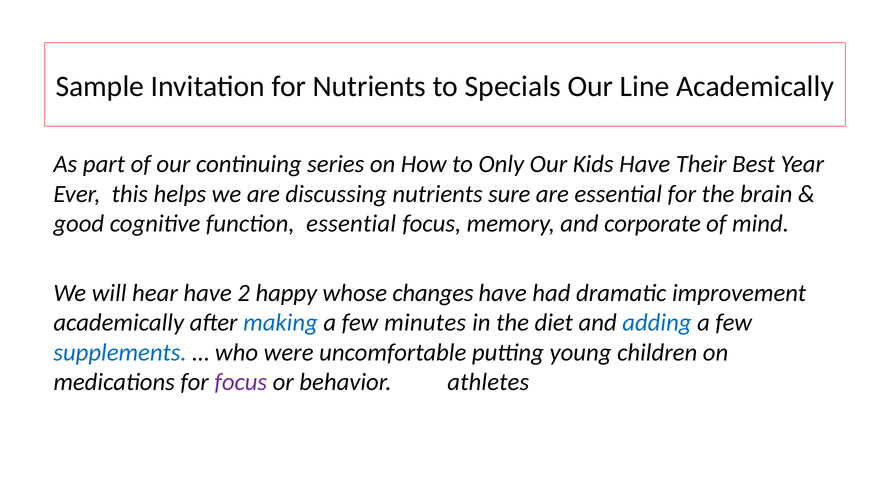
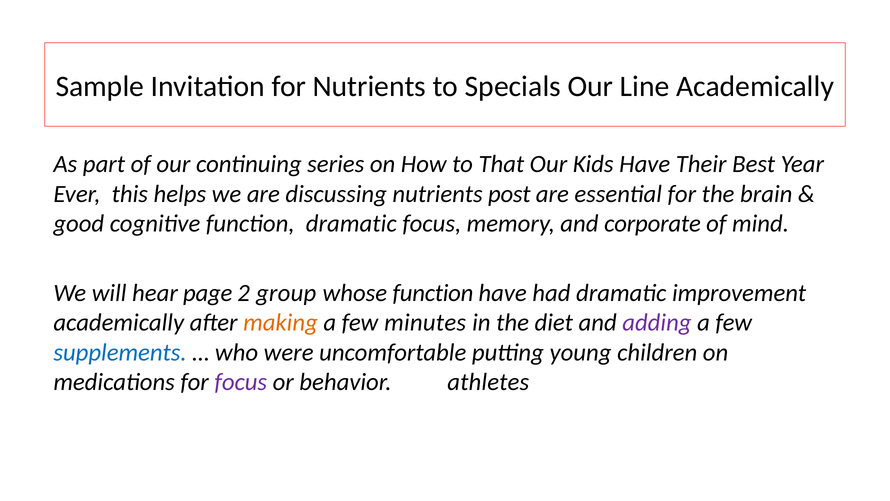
Only: Only -> That (501, 164)
sure: sure -> post (509, 194)
function essential: essential -> dramatic (351, 224)
hear have: have -> page (208, 293)
happy: happy -> group (286, 293)
whose changes: changes -> function (433, 293)
making colour: blue -> orange (281, 323)
adding colour: blue -> purple (657, 323)
